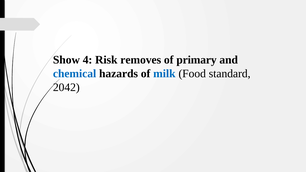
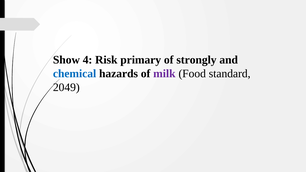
removes: removes -> primary (141, 60)
primary: primary -> strongly (196, 60)
milk colour: blue -> purple (164, 74)
2042: 2042 -> 2049 (66, 87)
